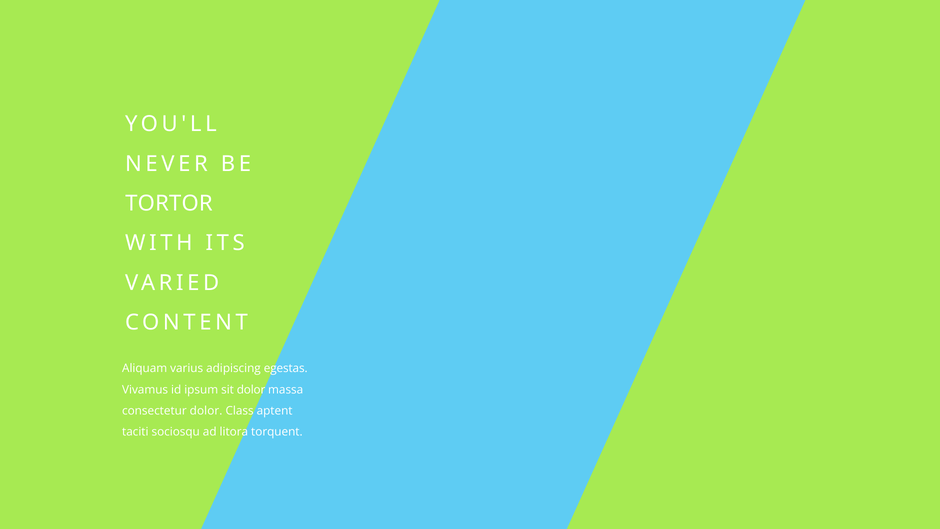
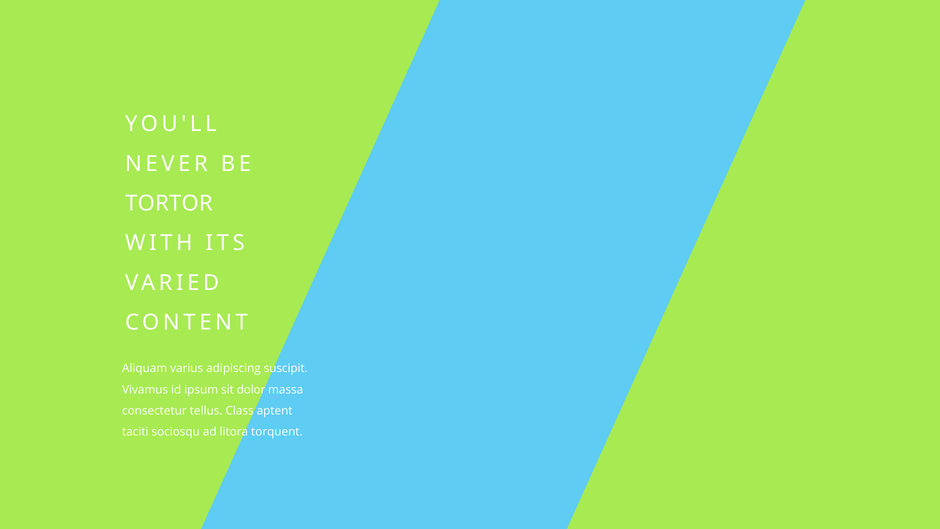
egestas: egestas -> suscipit (286, 368)
consectetur dolor: dolor -> tellus (206, 411)
